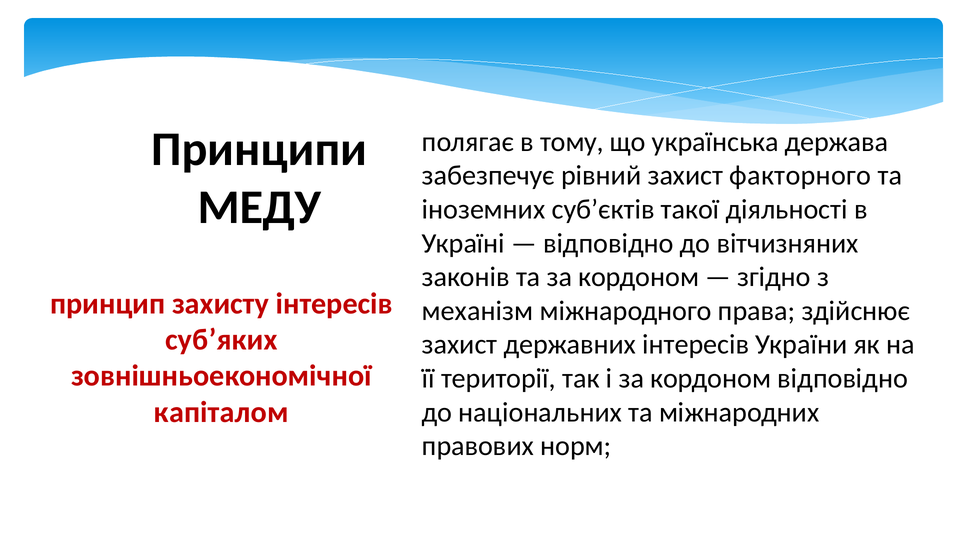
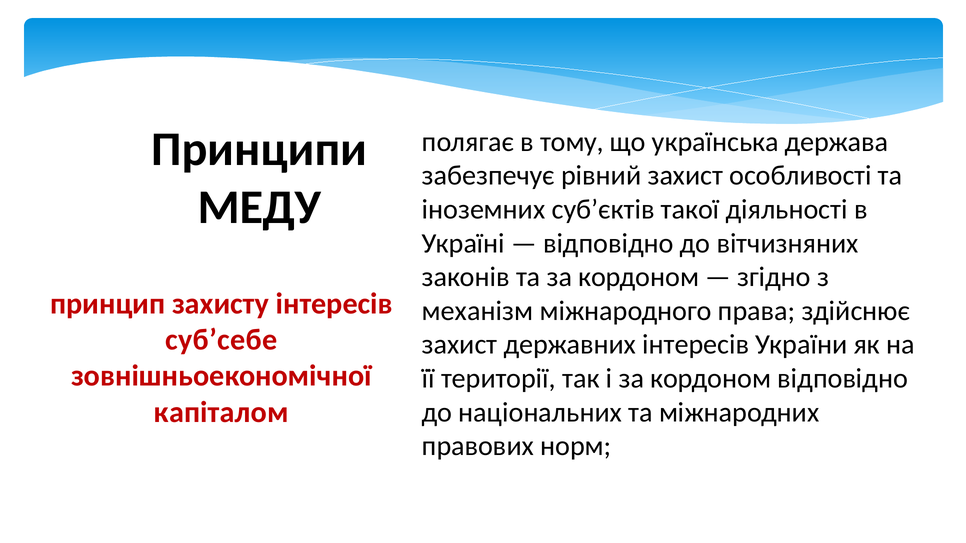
факторного: факторного -> особливості (801, 176)
суб’яких: суб’яких -> суб’себе (221, 340)
